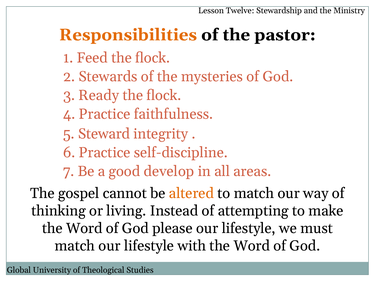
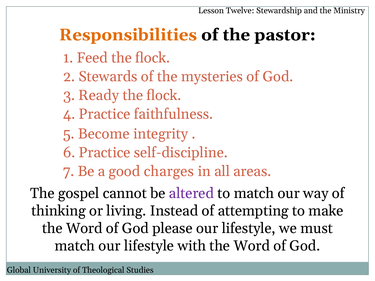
Steward: Steward -> Become (104, 134)
develop: develop -> charges (169, 171)
altered colour: orange -> purple (191, 193)
